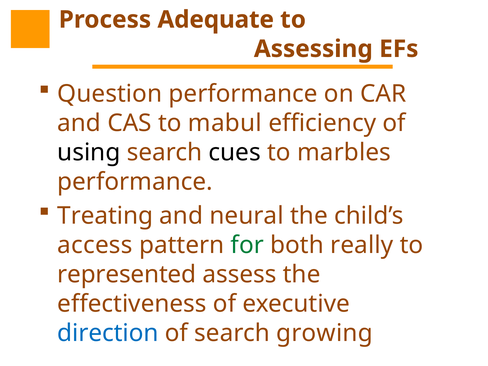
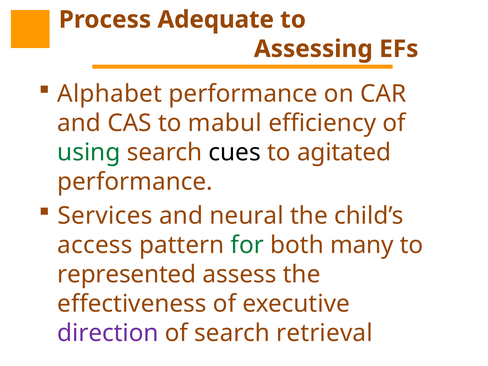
Question: Question -> Alphabet (110, 94)
using colour: black -> green (89, 152)
marbles: marbles -> agitated (344, 152)
Treating: Treating -> Services (105, 216)
really: really -> many (362, 245)
direction colour: blue -> purple (108, 333)
growing: growing -> retrieval (324, 333)
